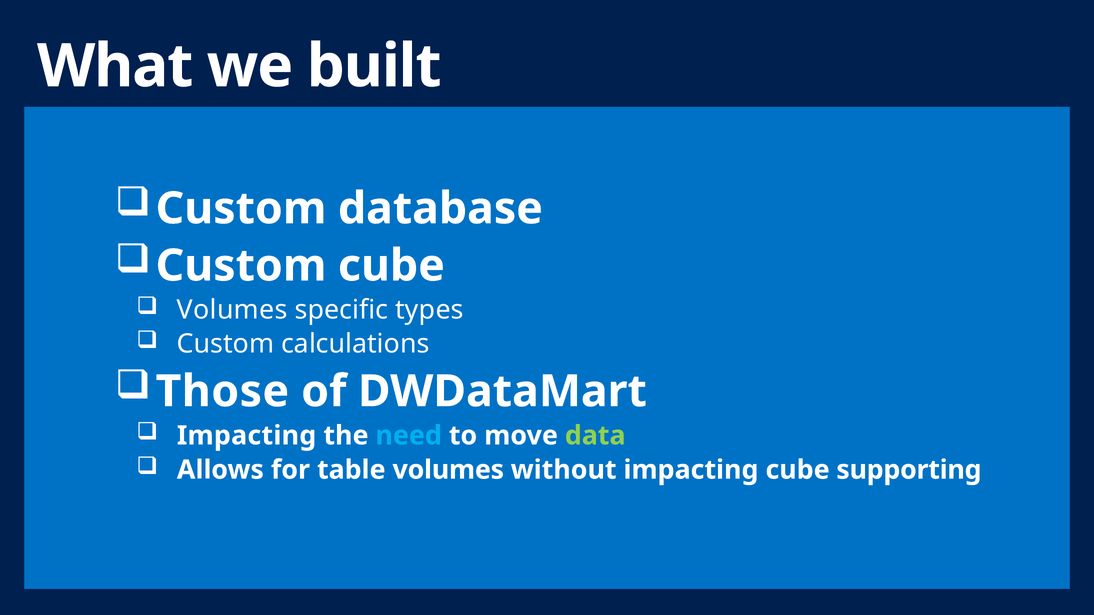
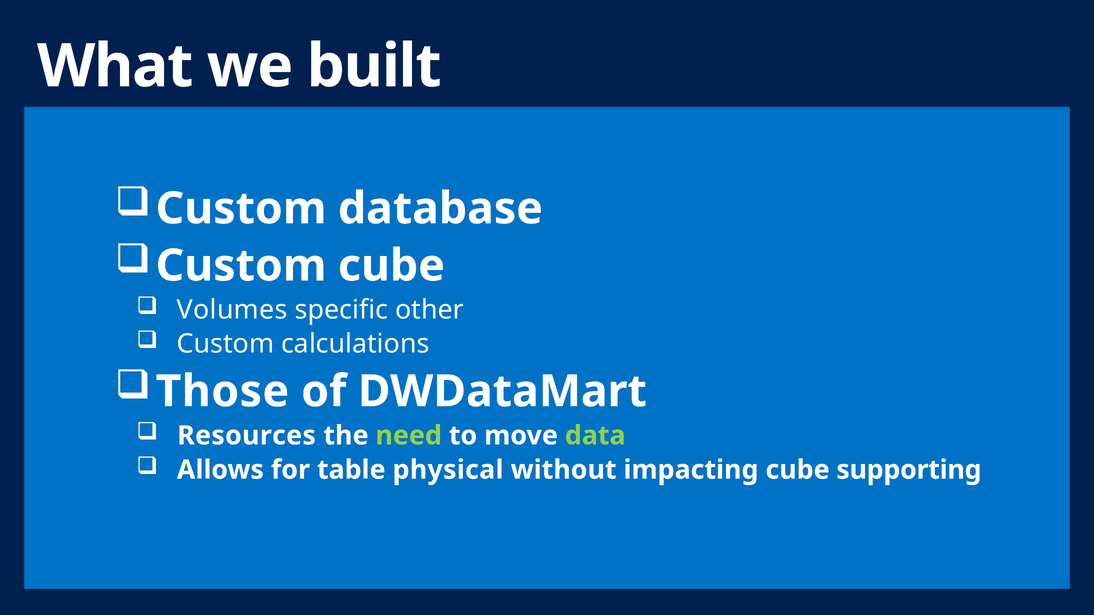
types: types -> other (429, 310)
Impacting: Impacting -> Resources (247, 436)
need colour: light blue -> light green (409, 436)
table volumes: volumes -> physical (448, 470)
